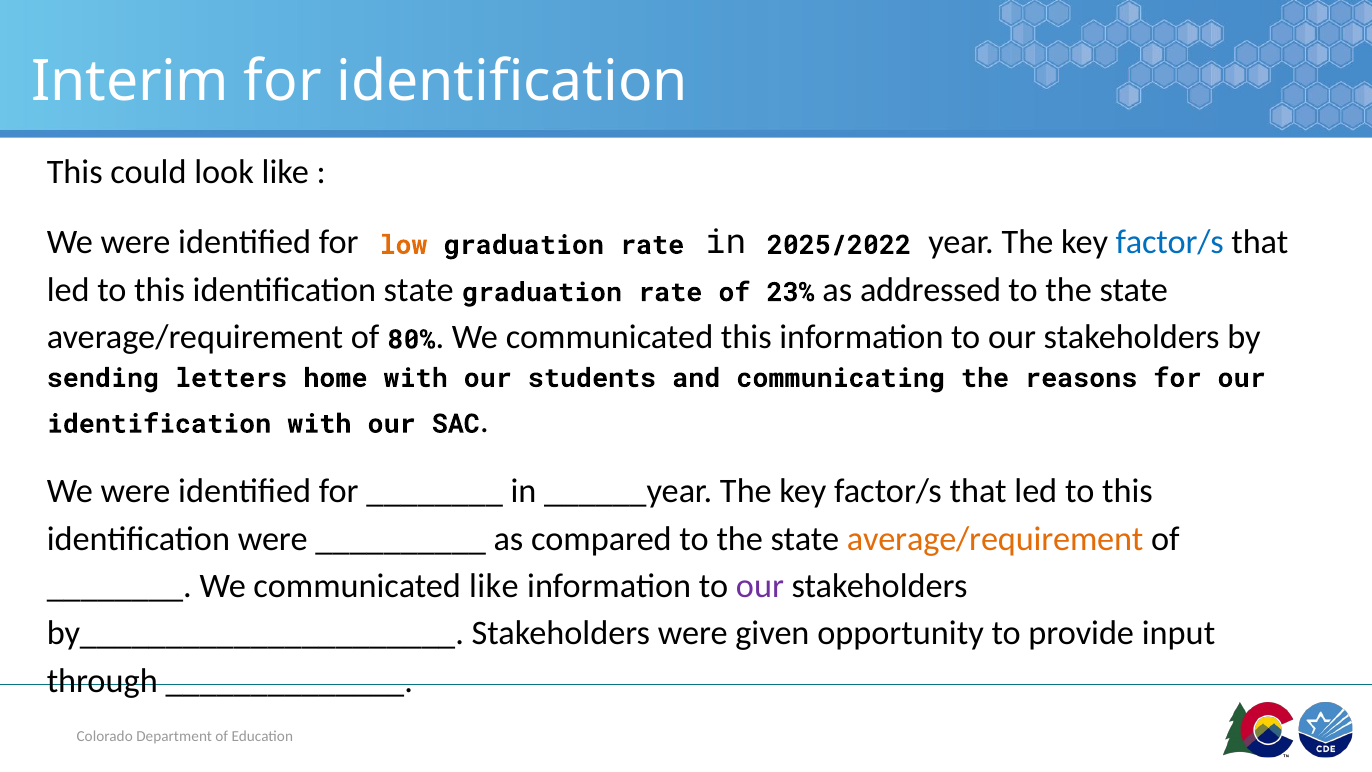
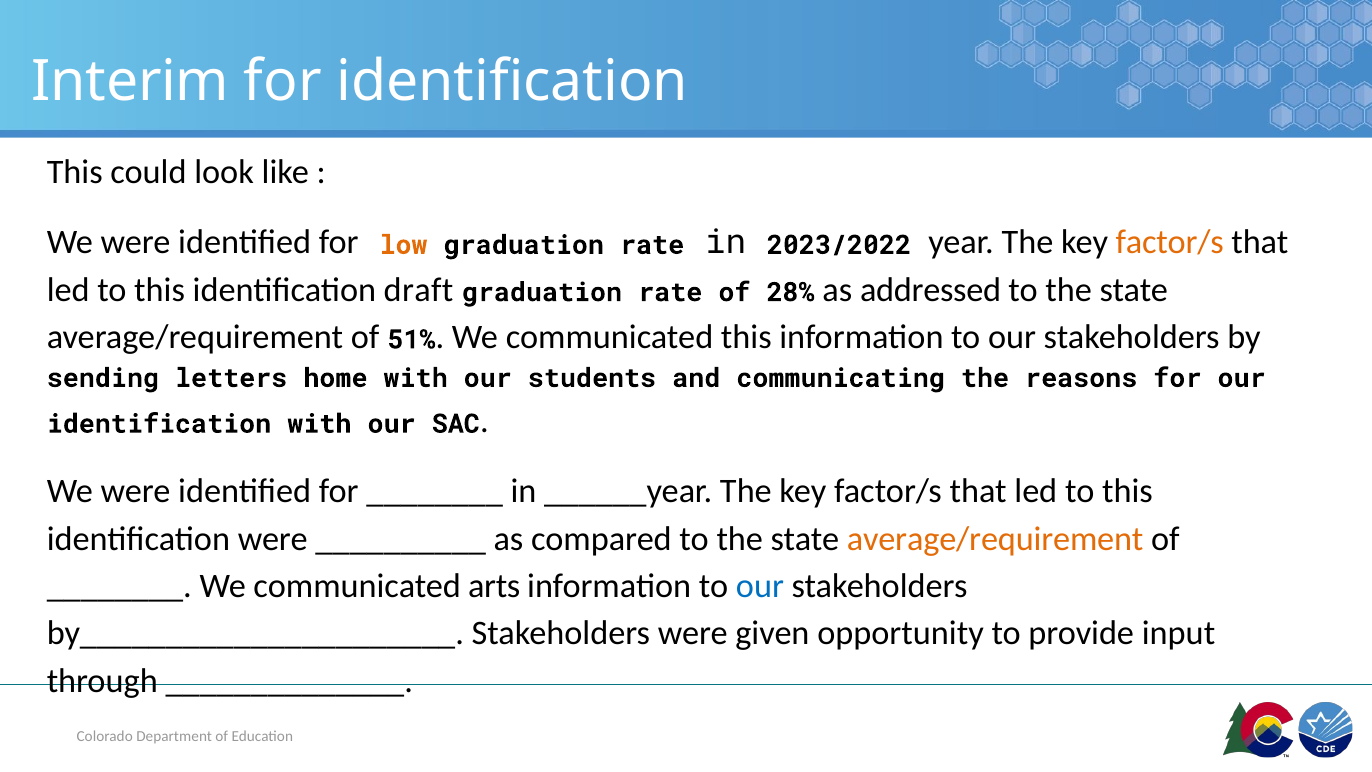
2025/2022: 2025/2022 -> 2023/2022 (839, 245)
factor/s colour: blue -> orange (1170, 242)
identification state: state -> draft (419, 290)
23%: 23% -> 28% (791, 292)
80%: 80% -> 51% (412, 340)
communicated like: like -> arts (494, 586)
our colour: purple -> blue (760, 586)
